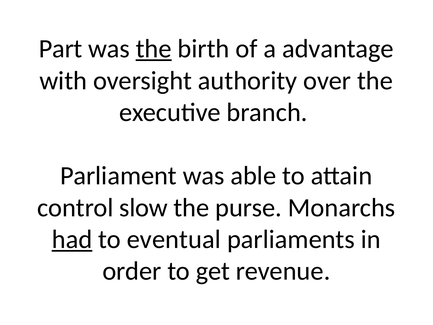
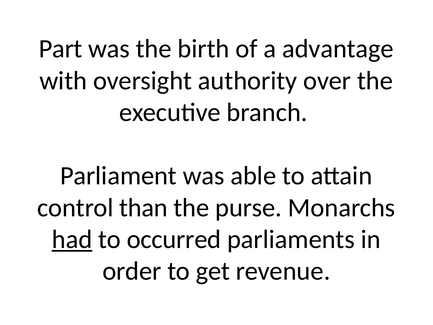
the underline: present -> none (154, 49)
slow: slow -> than (144, 208)
eventual: eventual -> occurred (174, 239)
